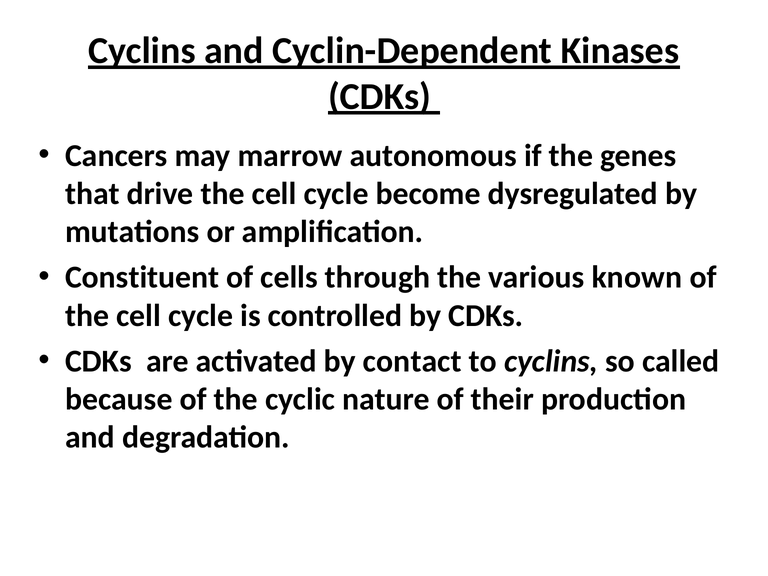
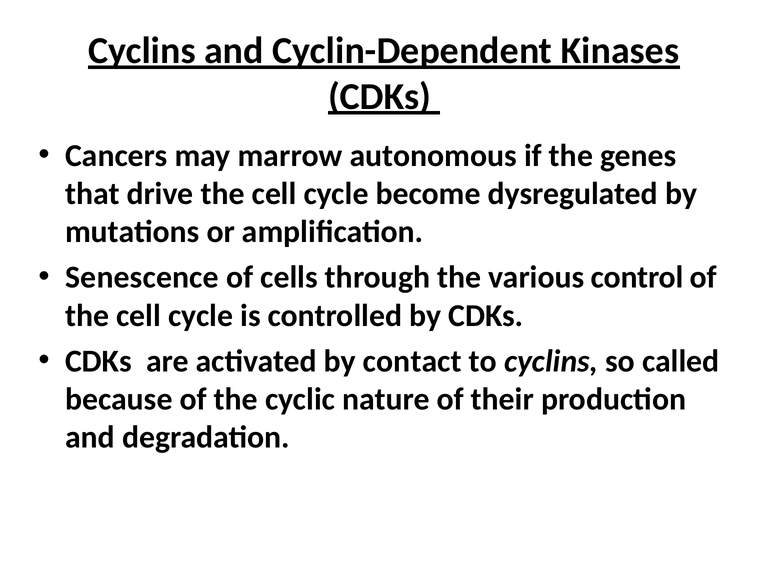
Constituent: Constituent -> Senescence (142, 277)
known: known -> control (637, 277)
